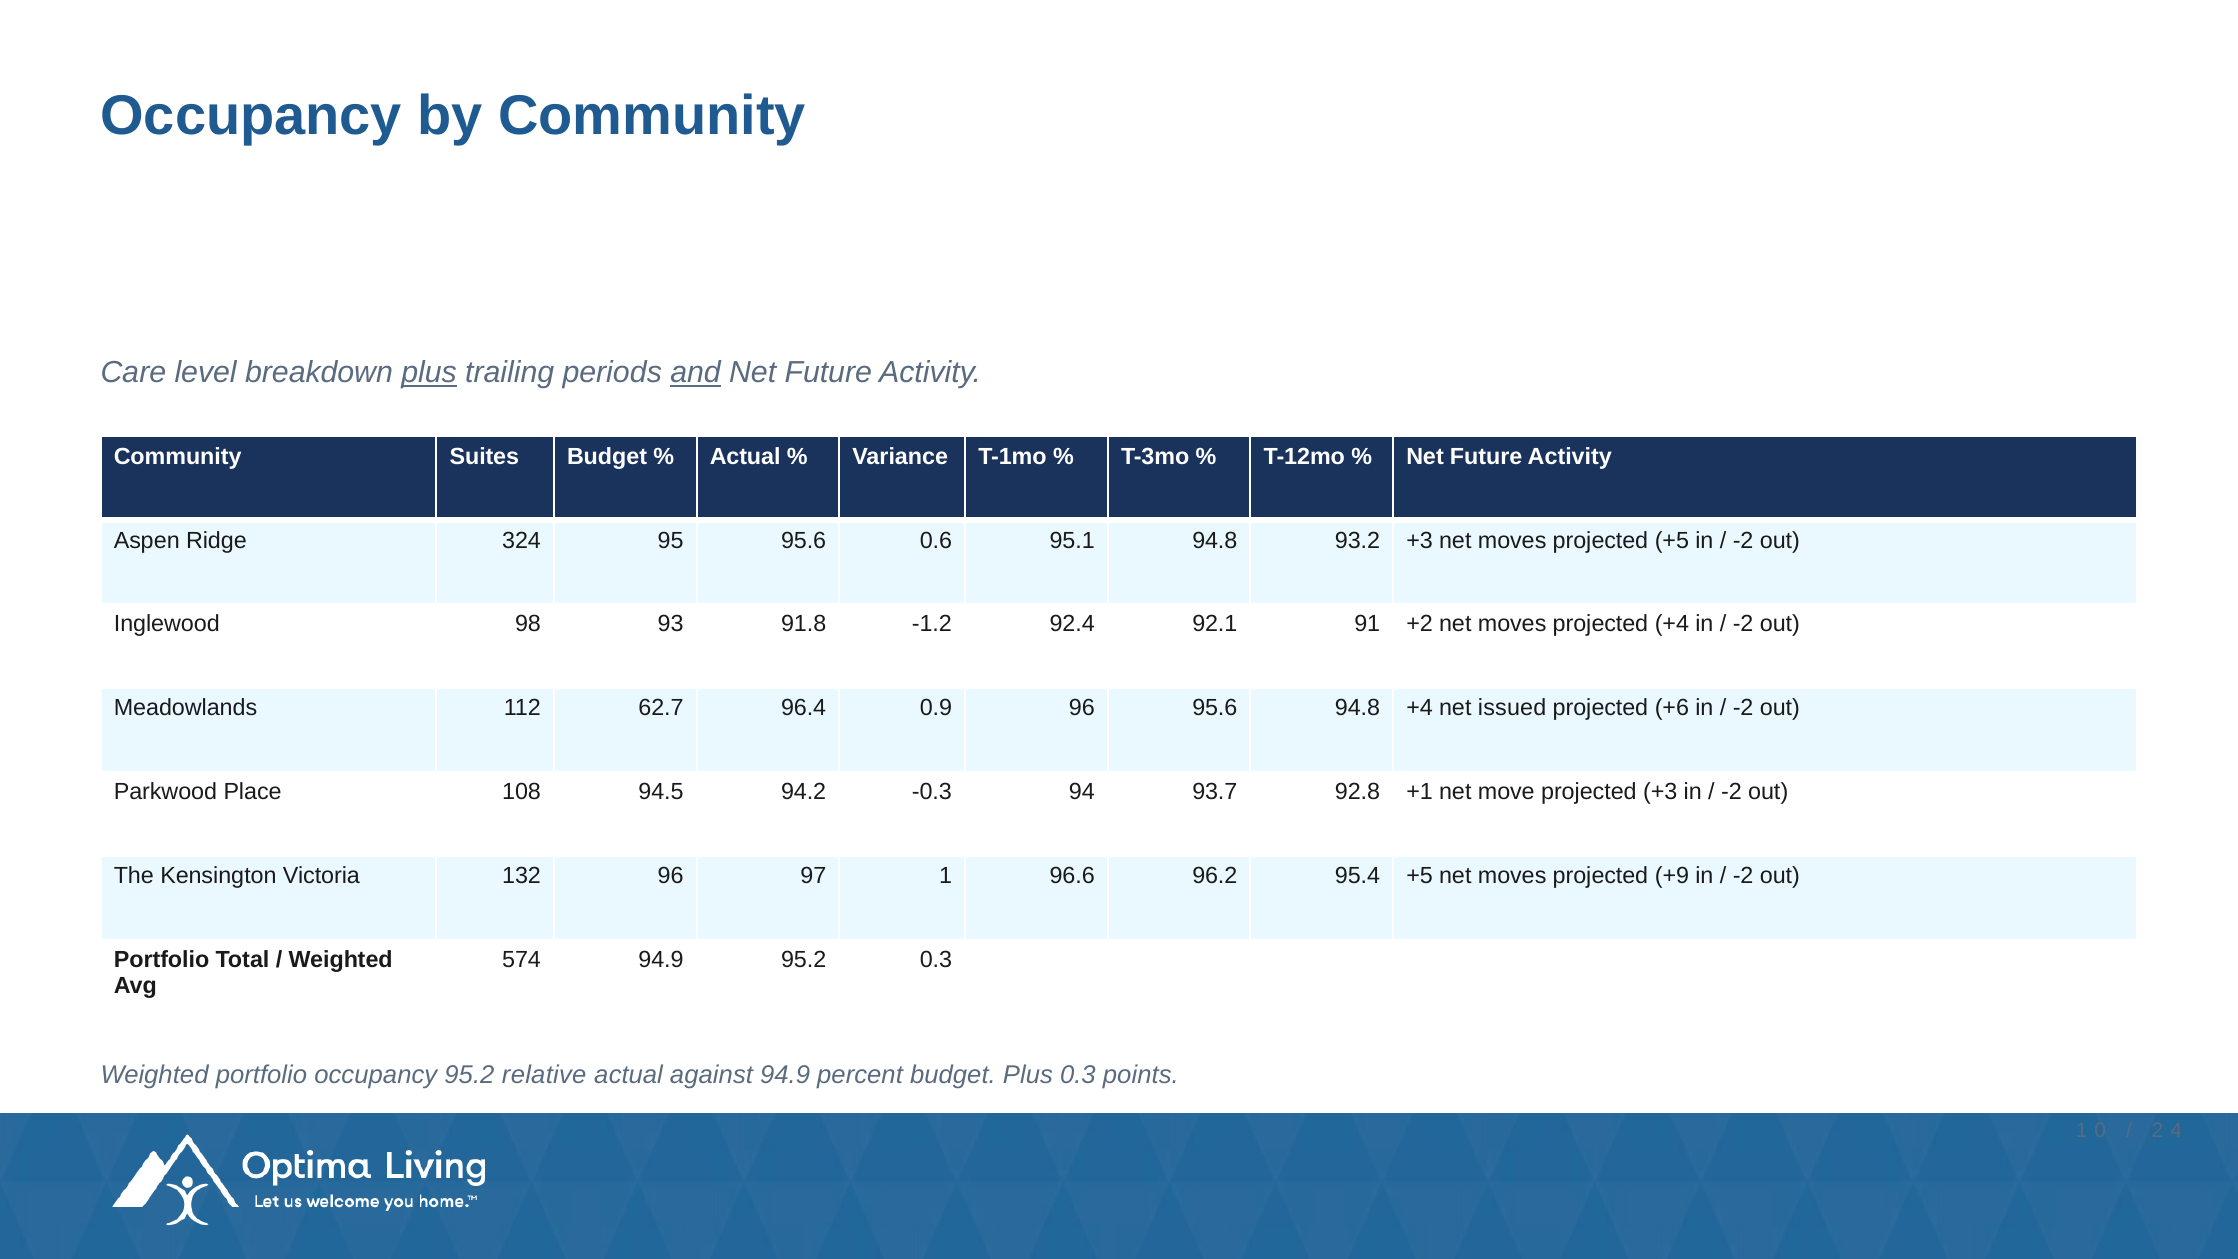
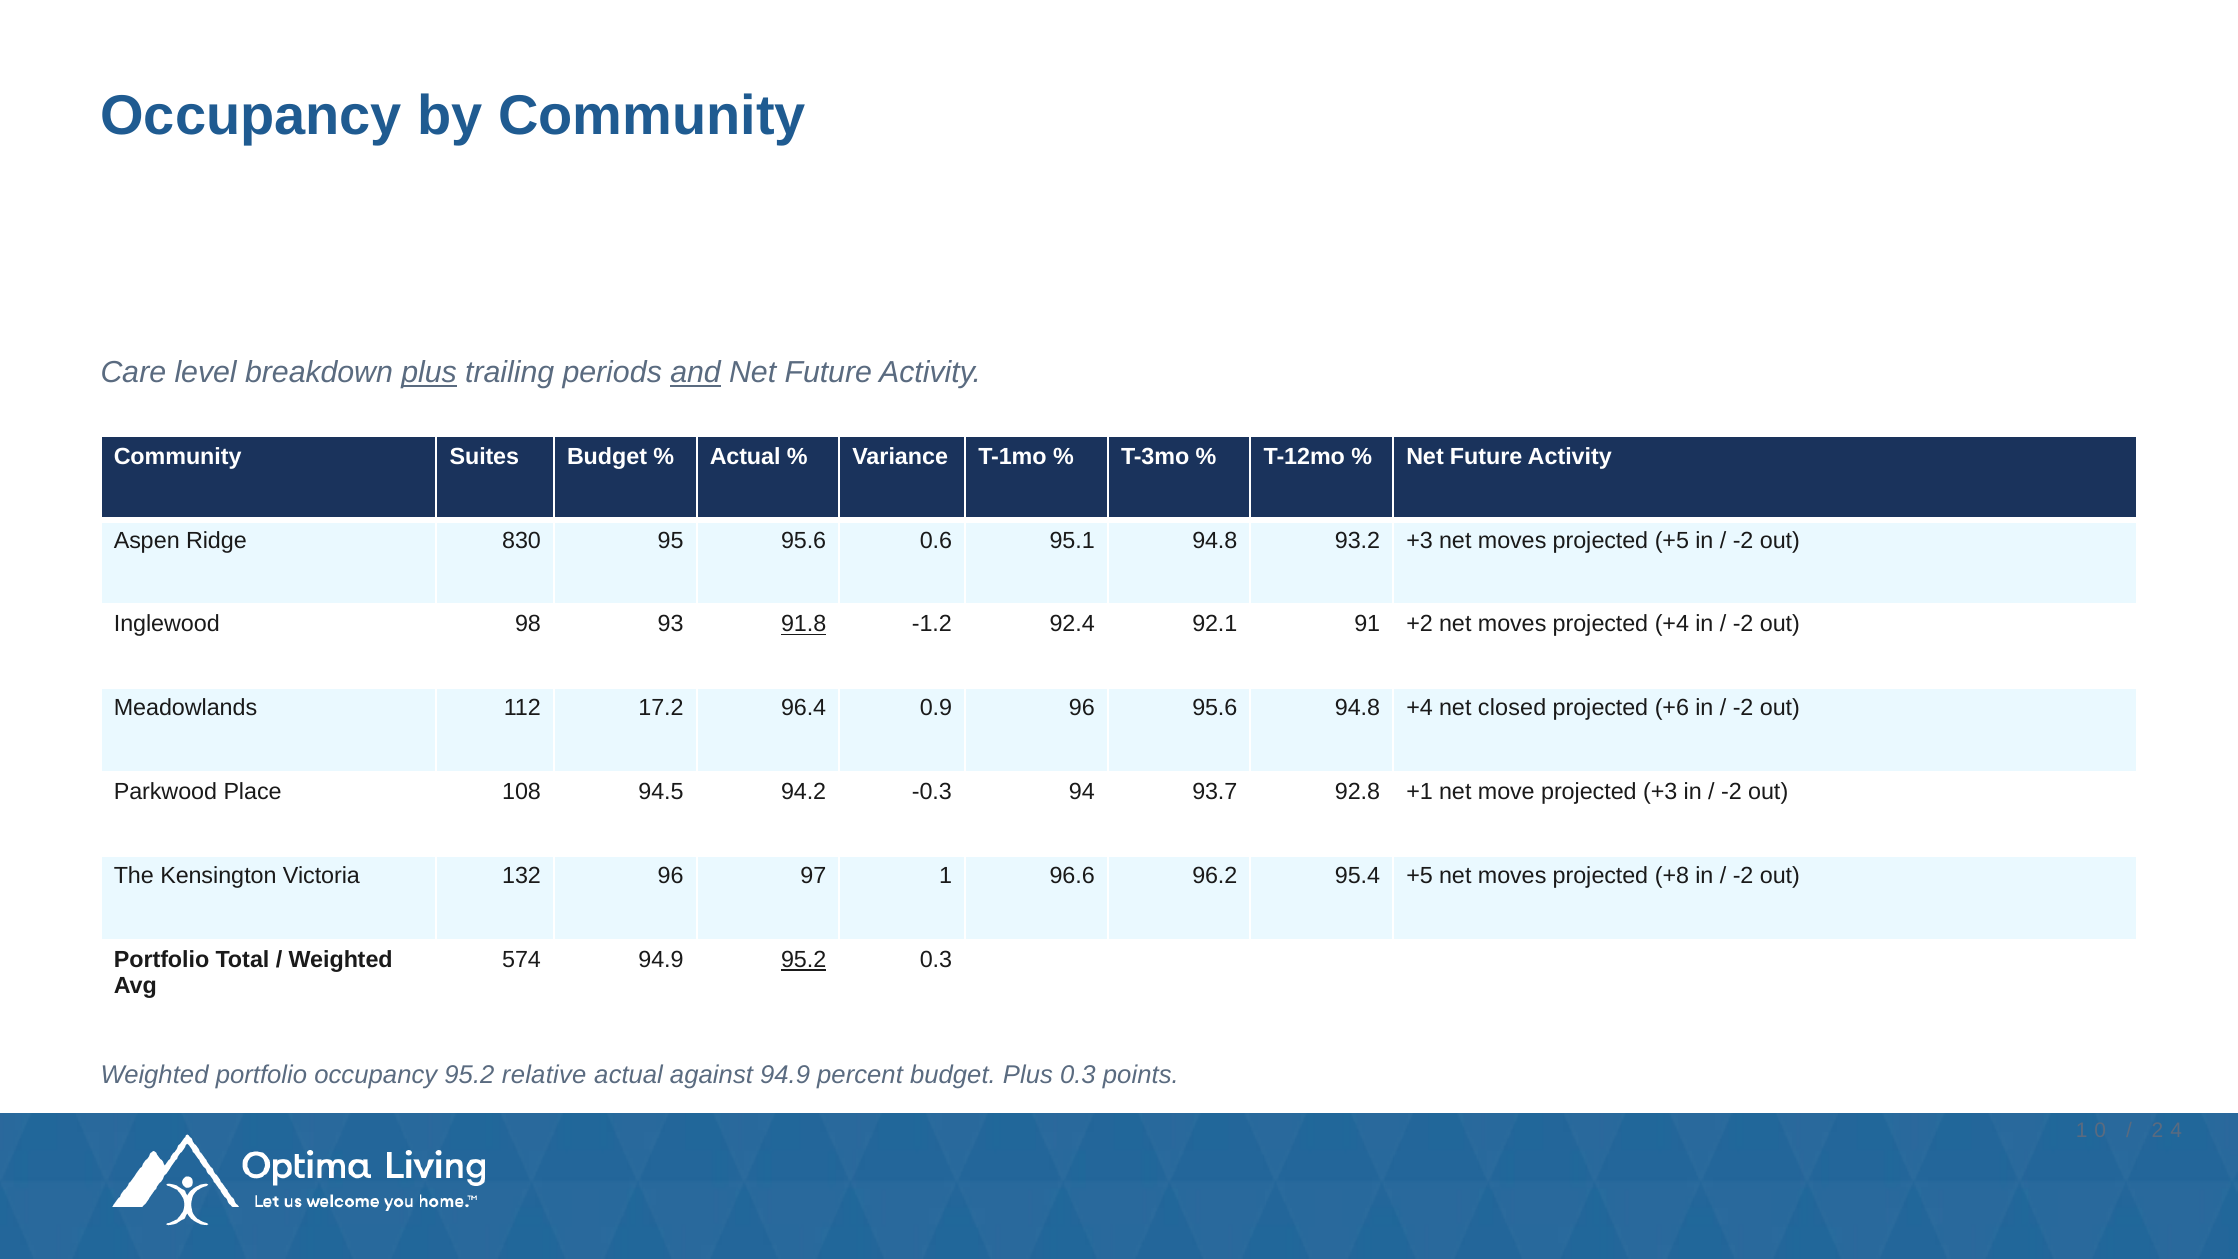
324: 324 -> 830 (522, 540)
91.8 underline: none -> present (804, 624)
62.7: 62.7 -> 17.2 (661, 708)
issued: issued -> closed (1512, 708)
+9: +9 -> +8 (1672, 876)
95.2 underline: none -> present (804, 960)
